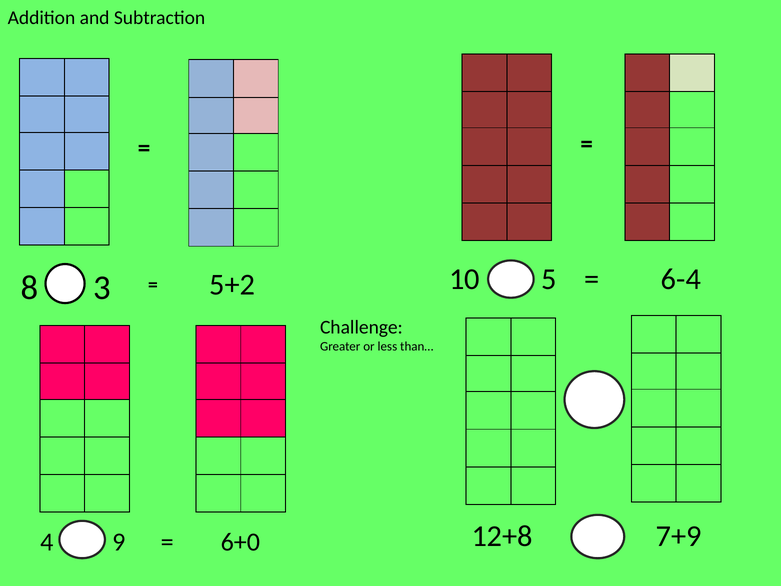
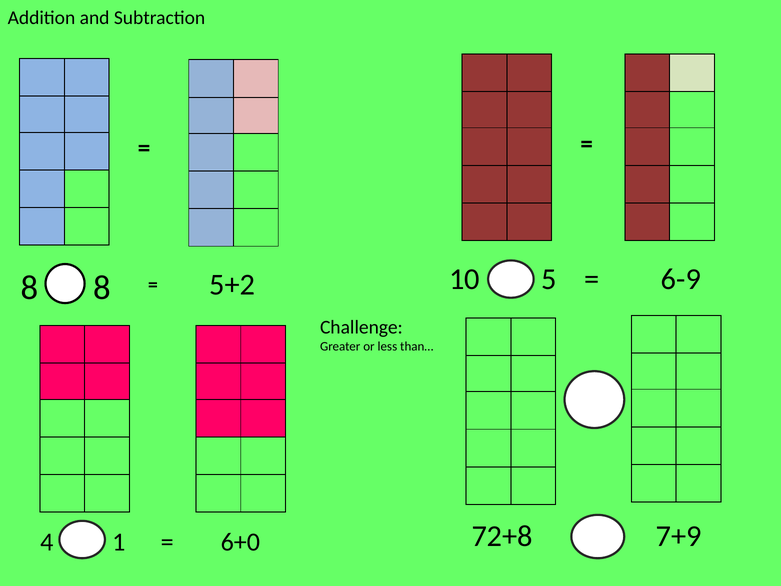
6-4: 6-4 -> 6-9 (681, 279)
8 3: 3 -> 8 (102, 287)
12+8: 12+8 -> 72+8 (502, 536)
9: 9 -> 1 (119, 542)
